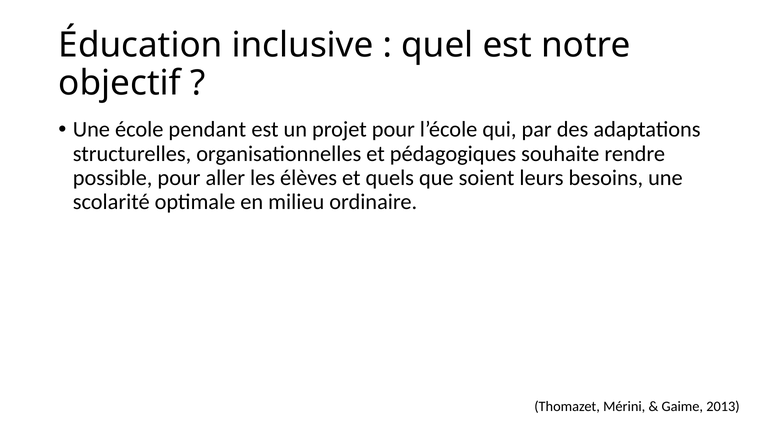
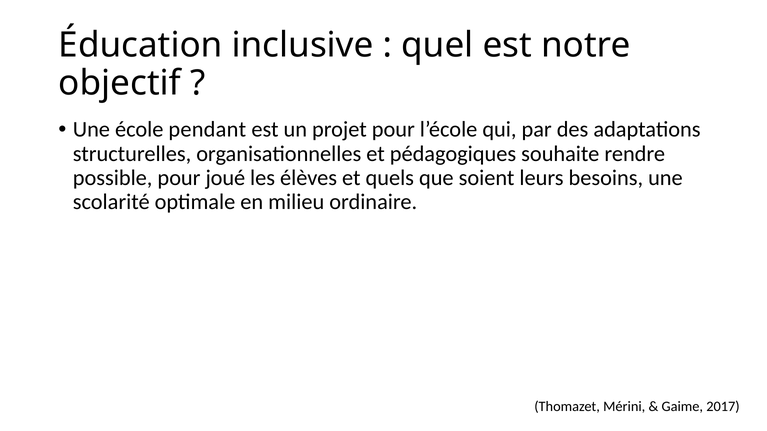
aller: aller -> joué (225, 178)
2013: 2013 -> 2017 (723, 407)
